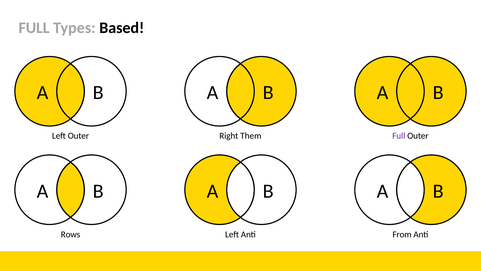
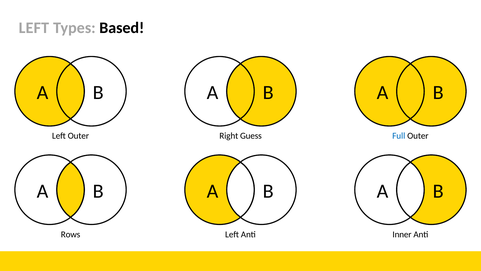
FULL: FULL -> LEFT (34, 28)
Them: Them -> Guess (251, 136)
Full colour: purple -> blue (399, 136)
From: From -> Inner (402, 234)
